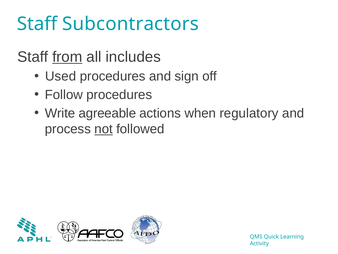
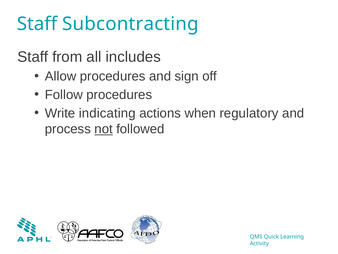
Subcontractors: Subcontractors -> Subcontracting (130, 24)
from underline: present -> none (67, 57)
Used: Used -> Allow (61, 76)
agreeable: agreeable -> indicating (107, 113)
